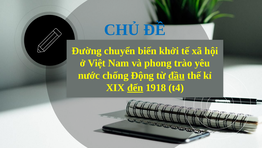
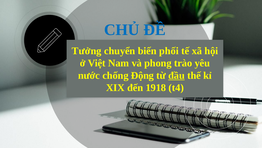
Đường: Đường -> Tưởng (87, 51)
khởi: khởi -> phối (169, 51)
đến underline: present -> none (135, 87)
